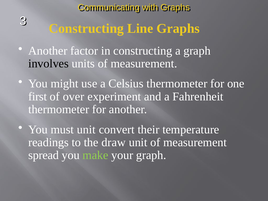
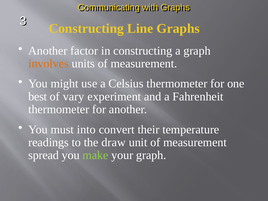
involves colour: black -> orange (49, 64)
first: first -> best (38, 96)
over: over -> vary (74, 96)
must unit: unit -> into (86, 129)
